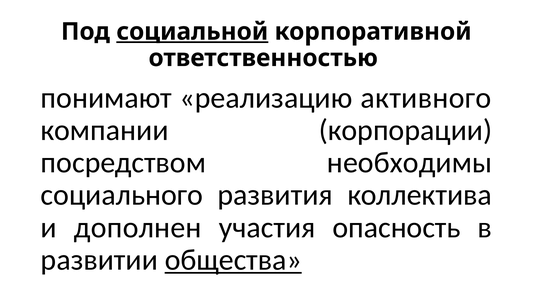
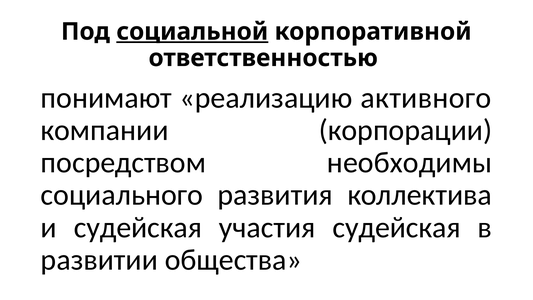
и дополнен: дополнен -> судейская (138, 227)
участия опасность: опасность -> судейская (397, 227)
общества underline: present -> none (233, 260)
